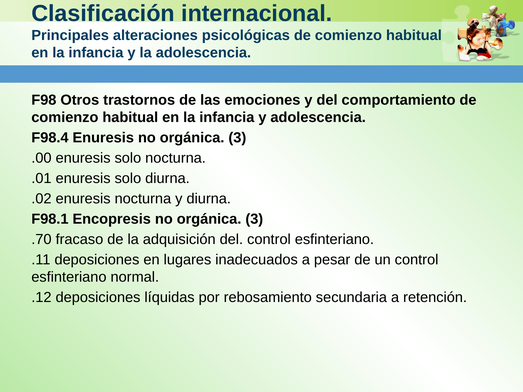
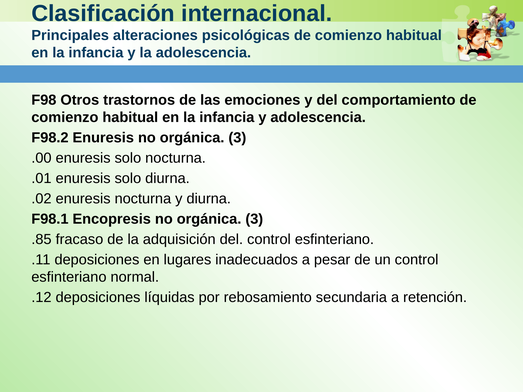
F98.4: F98.4 -> F98.2 (50, 138)
.70: .70 -> .85 (41, 240)
